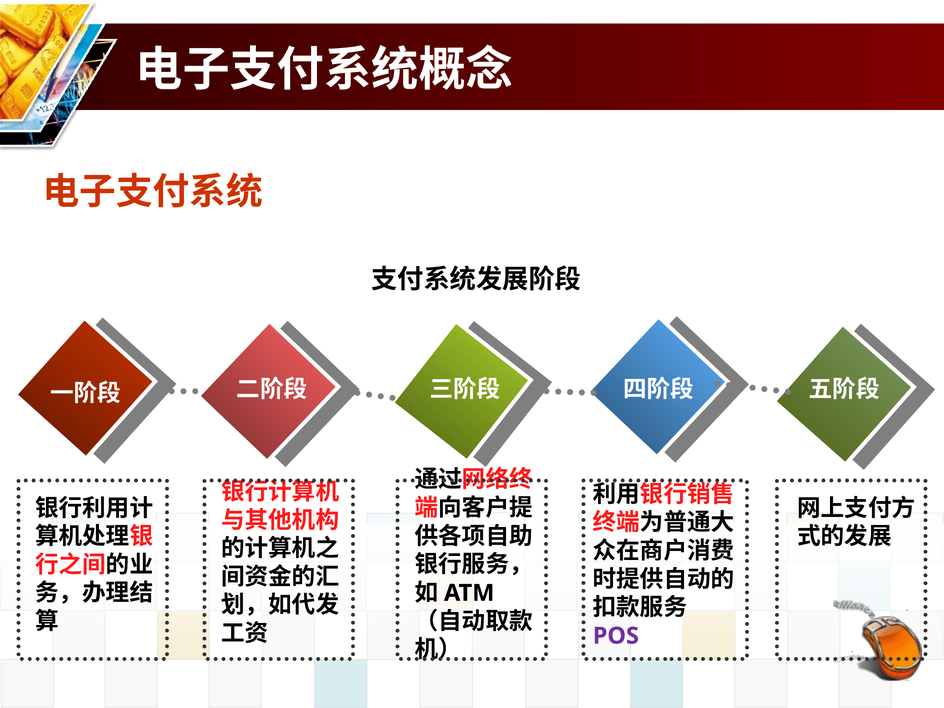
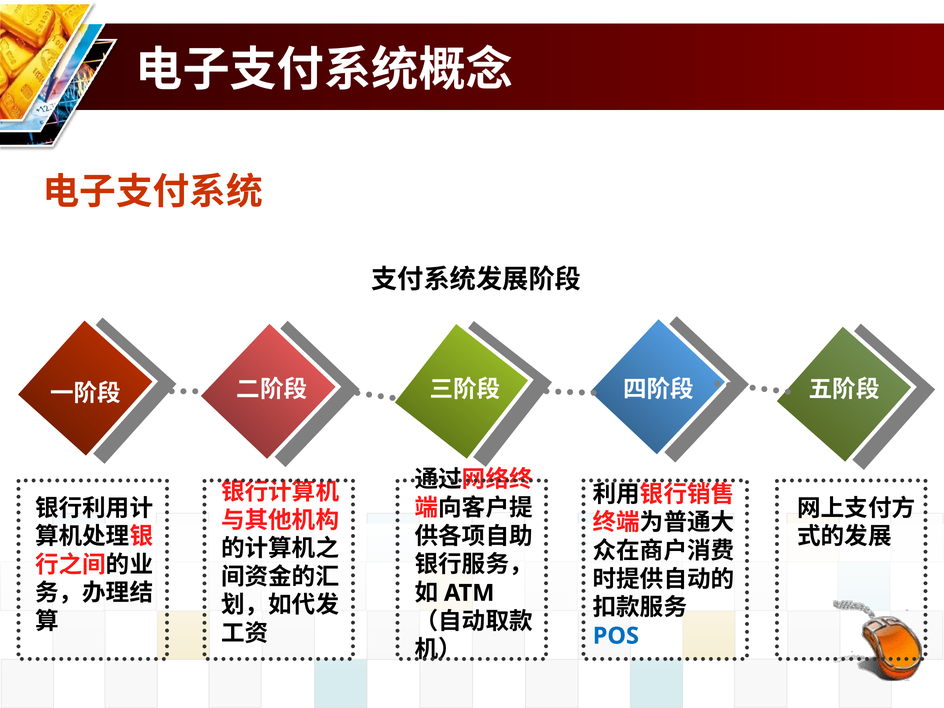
POS colour: purple -> blue (616, 636)
